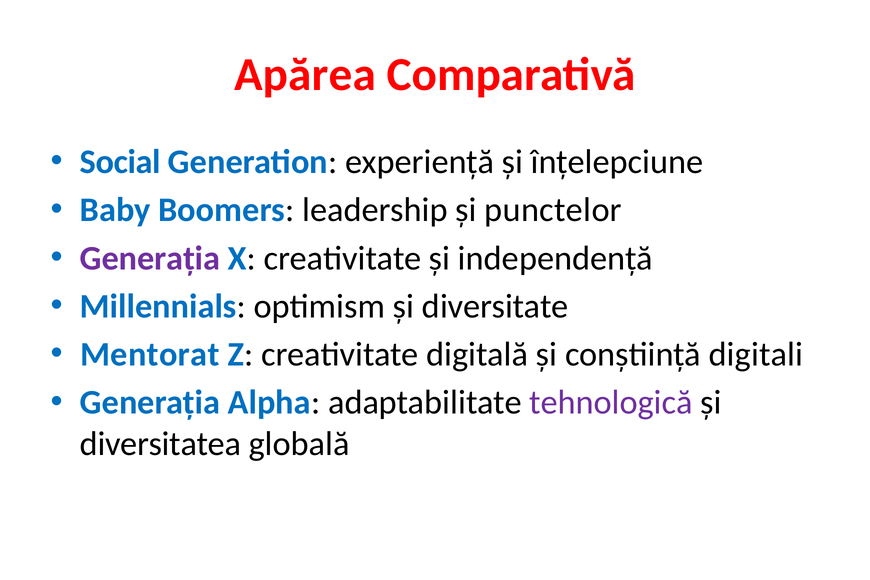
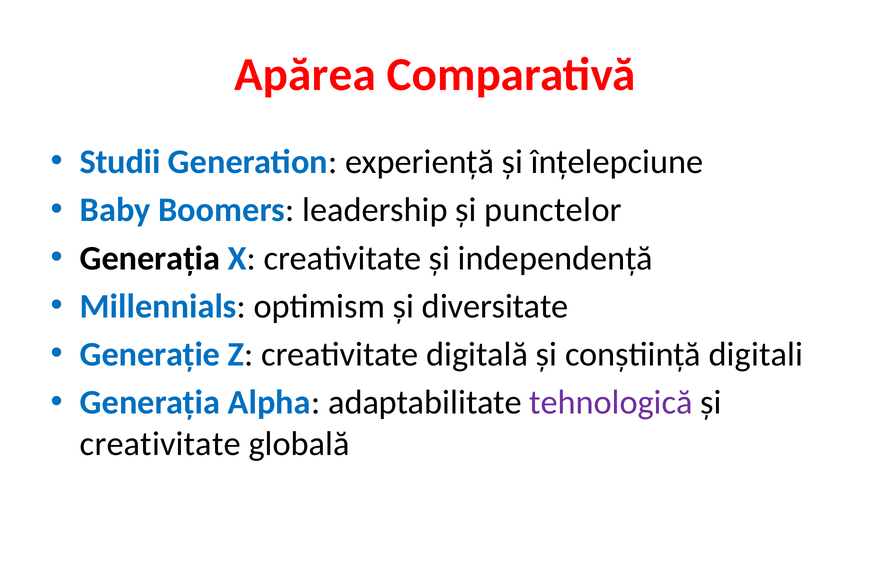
Social: Social -> Studii (120, 162)
Generația colour: purple -> black (150, 258)
Mentorat: Mentorat -> Generație (150, 354)
diversitatea: diversitatea -> creativitate (160, 444)
